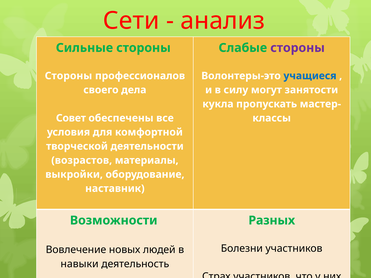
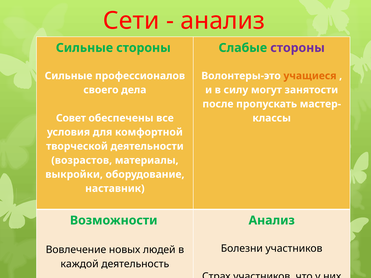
Стороны: Стороны -> Сильные (69, 76)
учащиеся colour: blue -> orange (310, 76)
кукла: кукла -> после (218, 104)
Разных: Разных -> Анализ (272, 221)
навыки: навыки -> каждой (80, 264)
